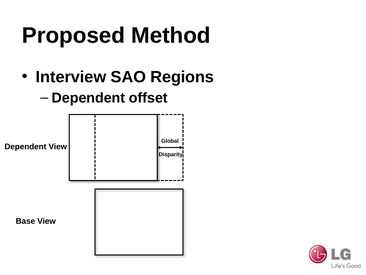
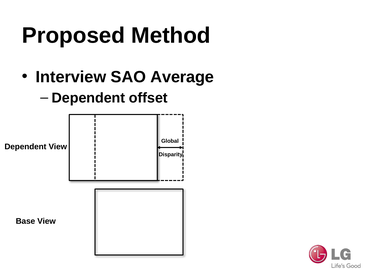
Regions: Regions -> Average (182, 77)
